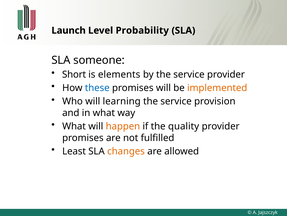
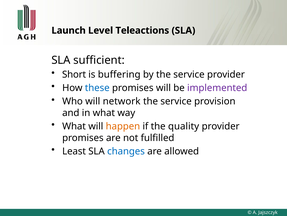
Probability: Probability -> Teleactions (142, 30)
someone: someone -> sufficient (99, 60)
elements: elements -> buffering (119, 74)
implemented colour: orange -> purple (217, 88)
learning: learning -> network (122, 101)
changes colour: orange -> blue (126, 151)
